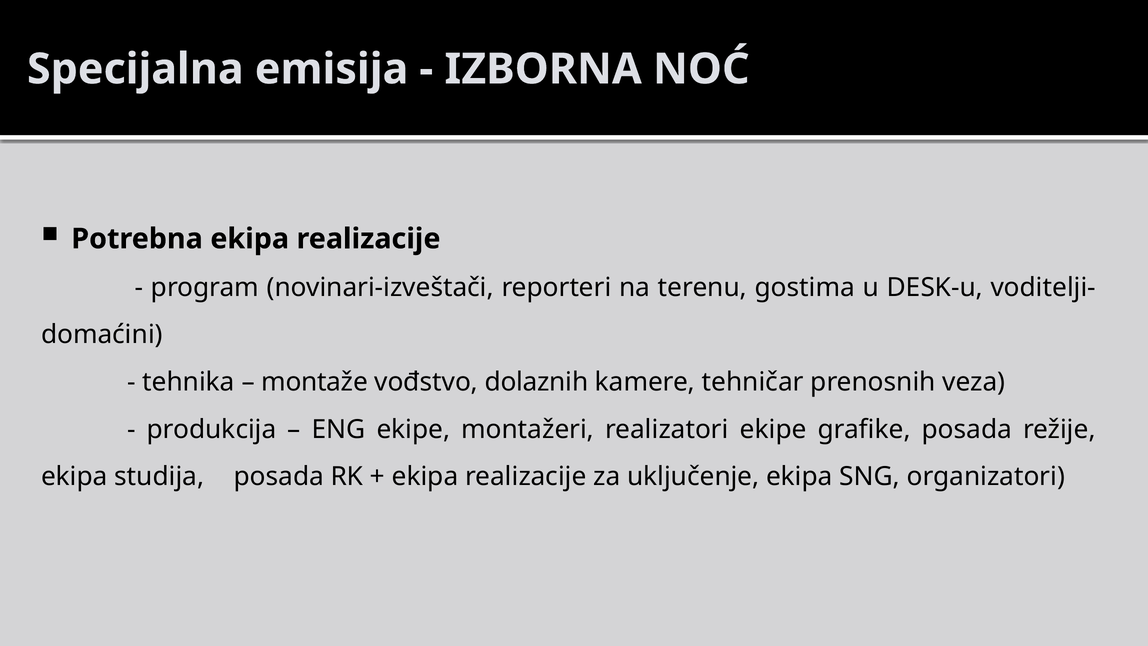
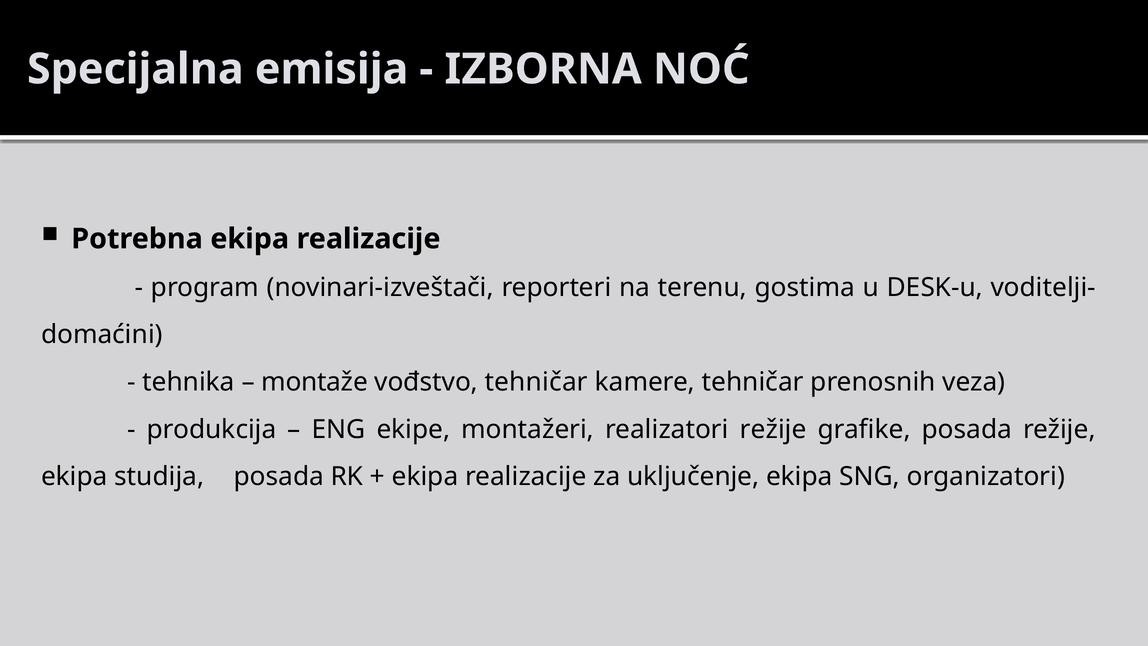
vođstvo dolaznih: dolaznih -> tehničar (536, 382)
realizatori ekipe: ekipe -> režije (773, 429)
